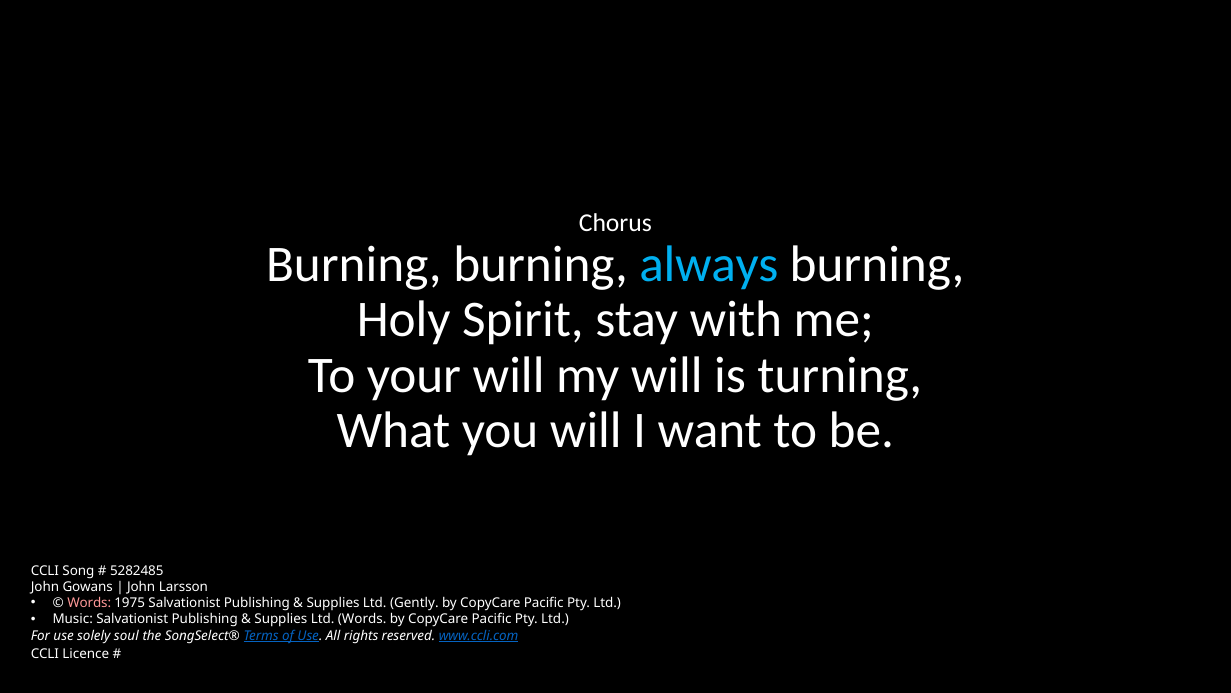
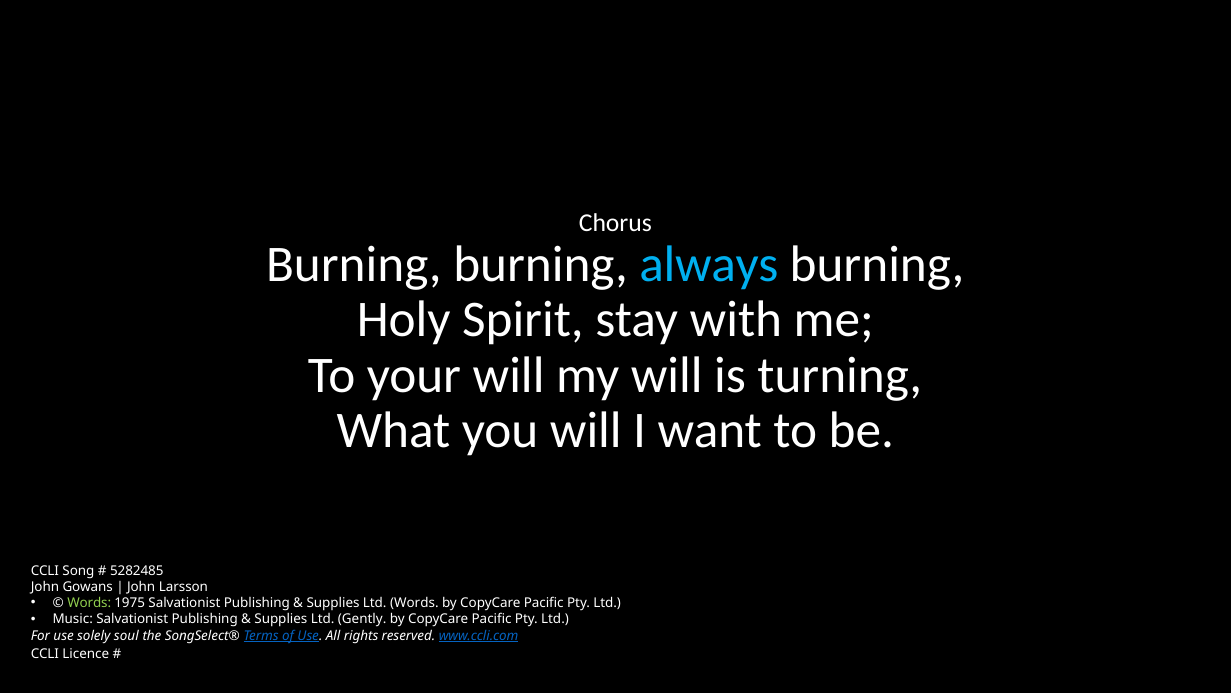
Words colour: pink -> light green (89, 603)
Ltd Gently: Gently -> Words (414, 603)
Ltd Words: Words -> Gently (362, 619)
